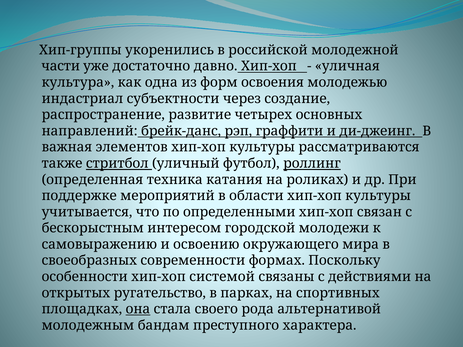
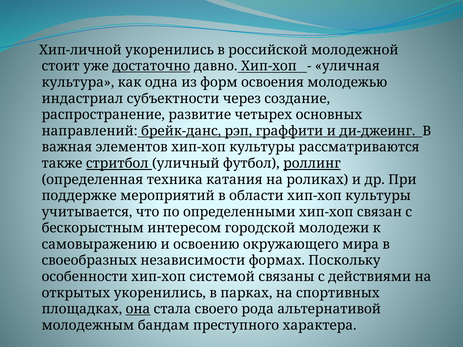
Хип-группы: Хип-группы -> Хип-личной (80, 50)
части: части -> стоит (61, 66)
достаточно underline: none -> present (151, 66)
современности: современности -> независимости (193, 261)
открытых ругательство: ругательство -> укоренились (160, 293)
